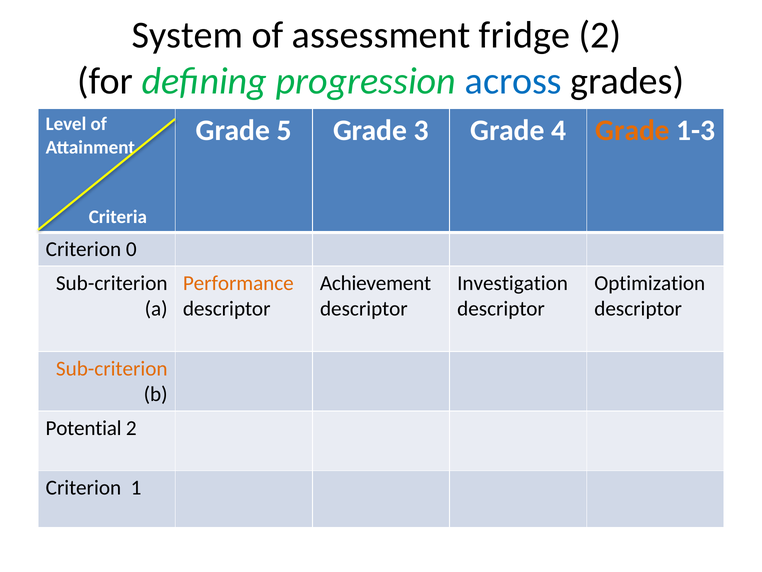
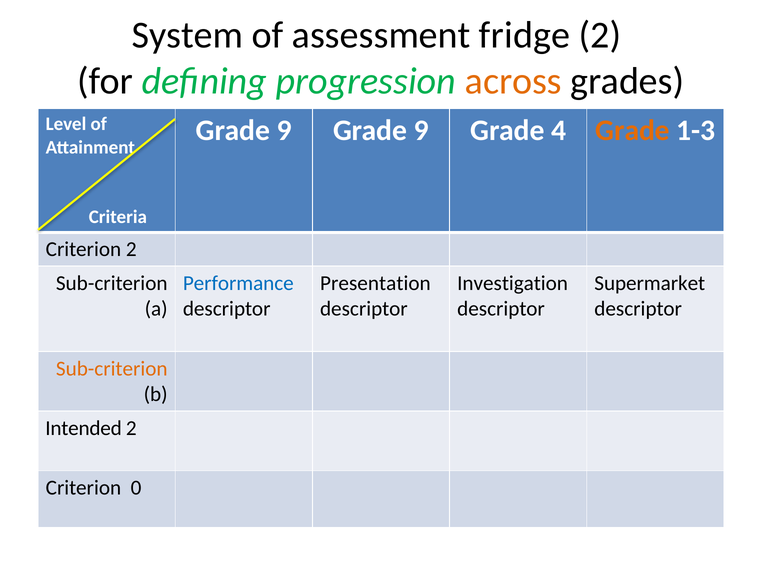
across colour: blue -> orange (513, 81)
5: 5 -> 9 (284, 131)
3: 3 -> 9 (421, 131)
Criterion 0: 0 -> 2 (131, 249)
Performance colour: orange -> blue (238, 283)
Achievement: Achievement -> Presentation (375, 283)
Optimization: Optimization -> Supermarket (650, 283)
Potential: Potential -> Intended (84, 428)
1: 1 -> 0 (136, 487)
